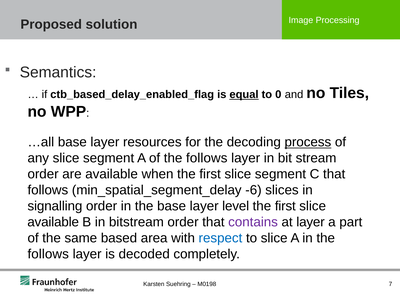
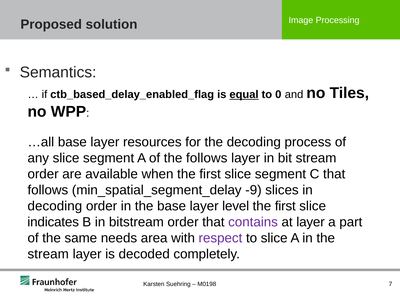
process underline: present -> none (308, 142)
-6: -6 -> -9 (253, 190)
signalling: signalling -> decoding (55, 206)
available: available -> indicates (53, 222)
based: based -> needs (119, 238)
respect colour: blue -> purple (220, 238)
follows: follows -> stream (48, 254)
